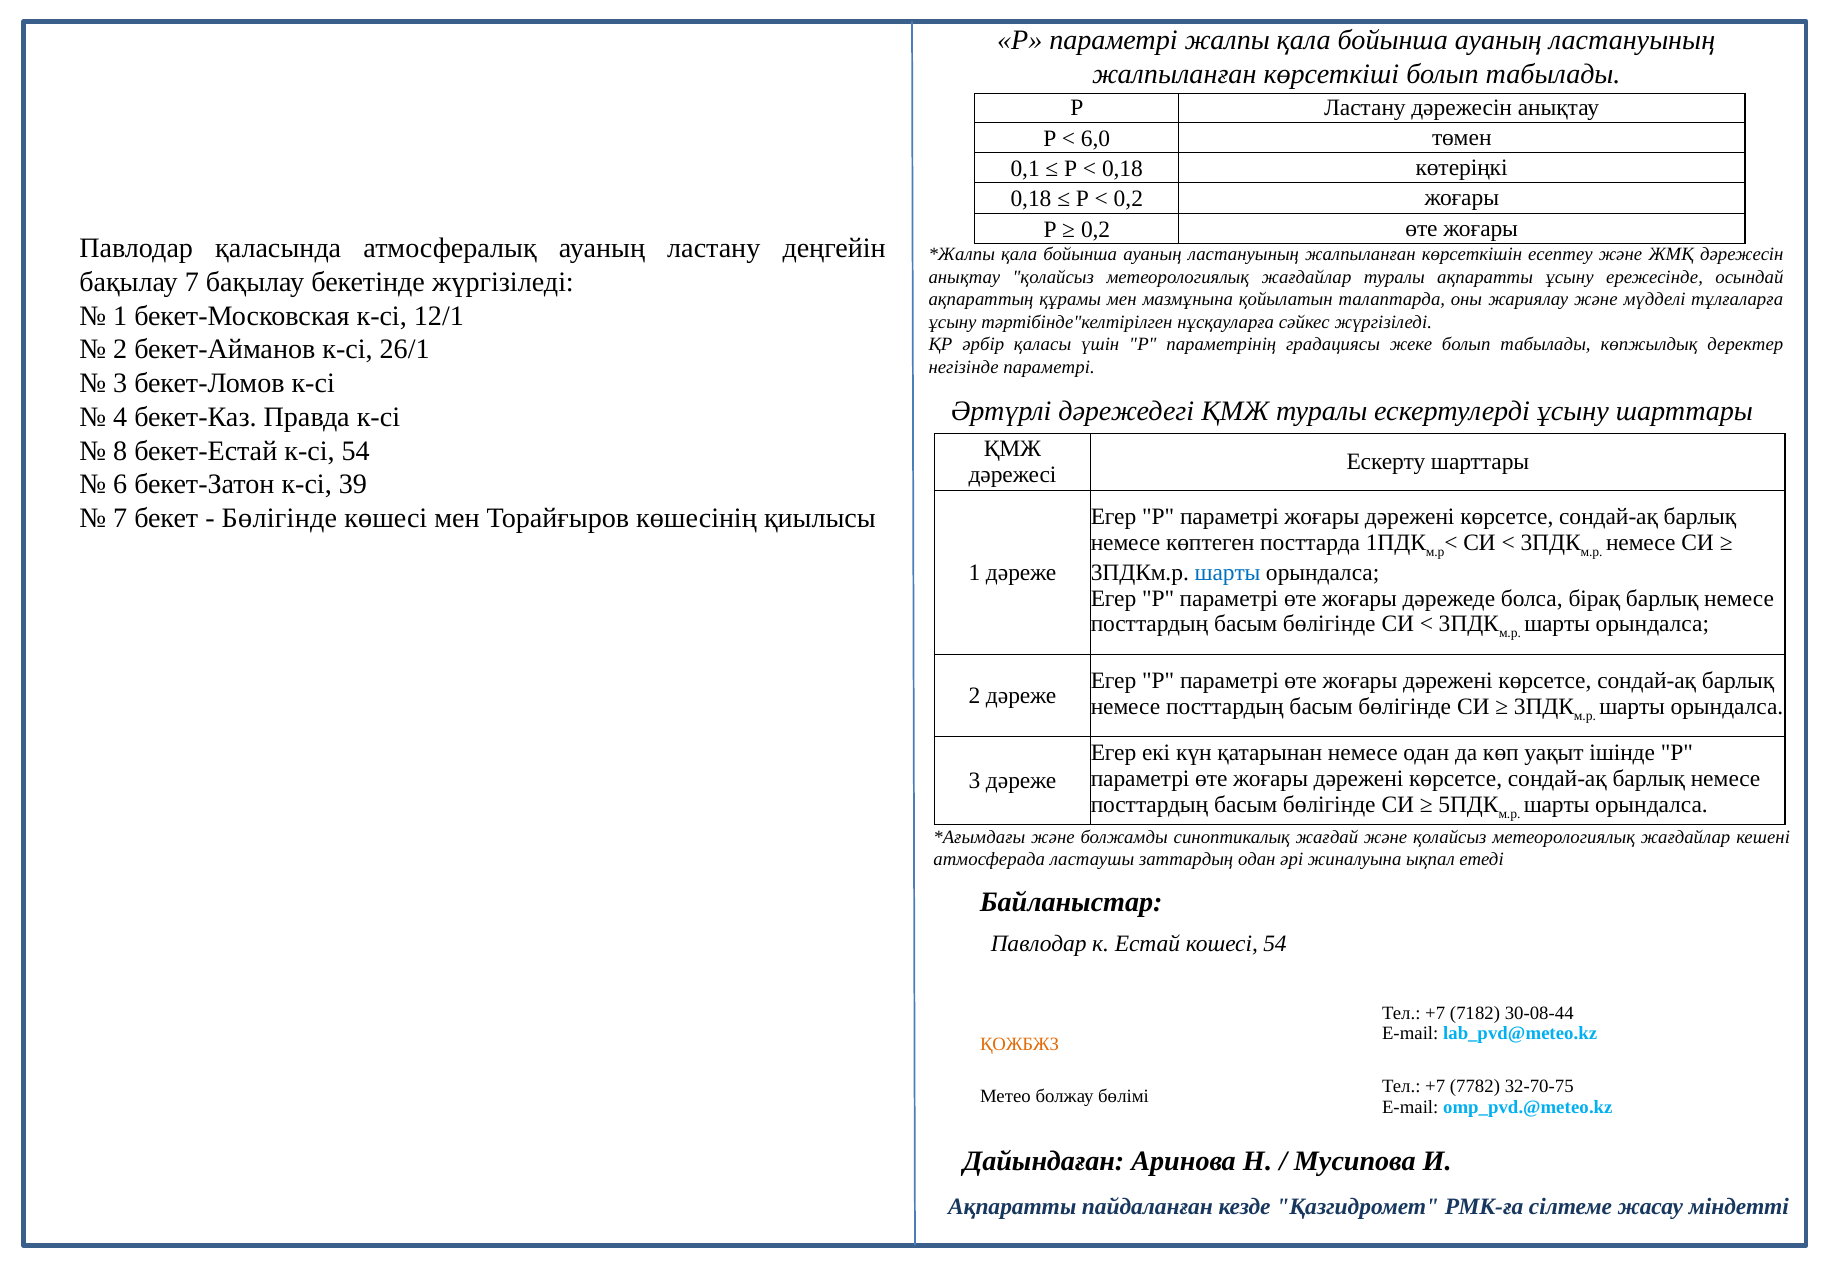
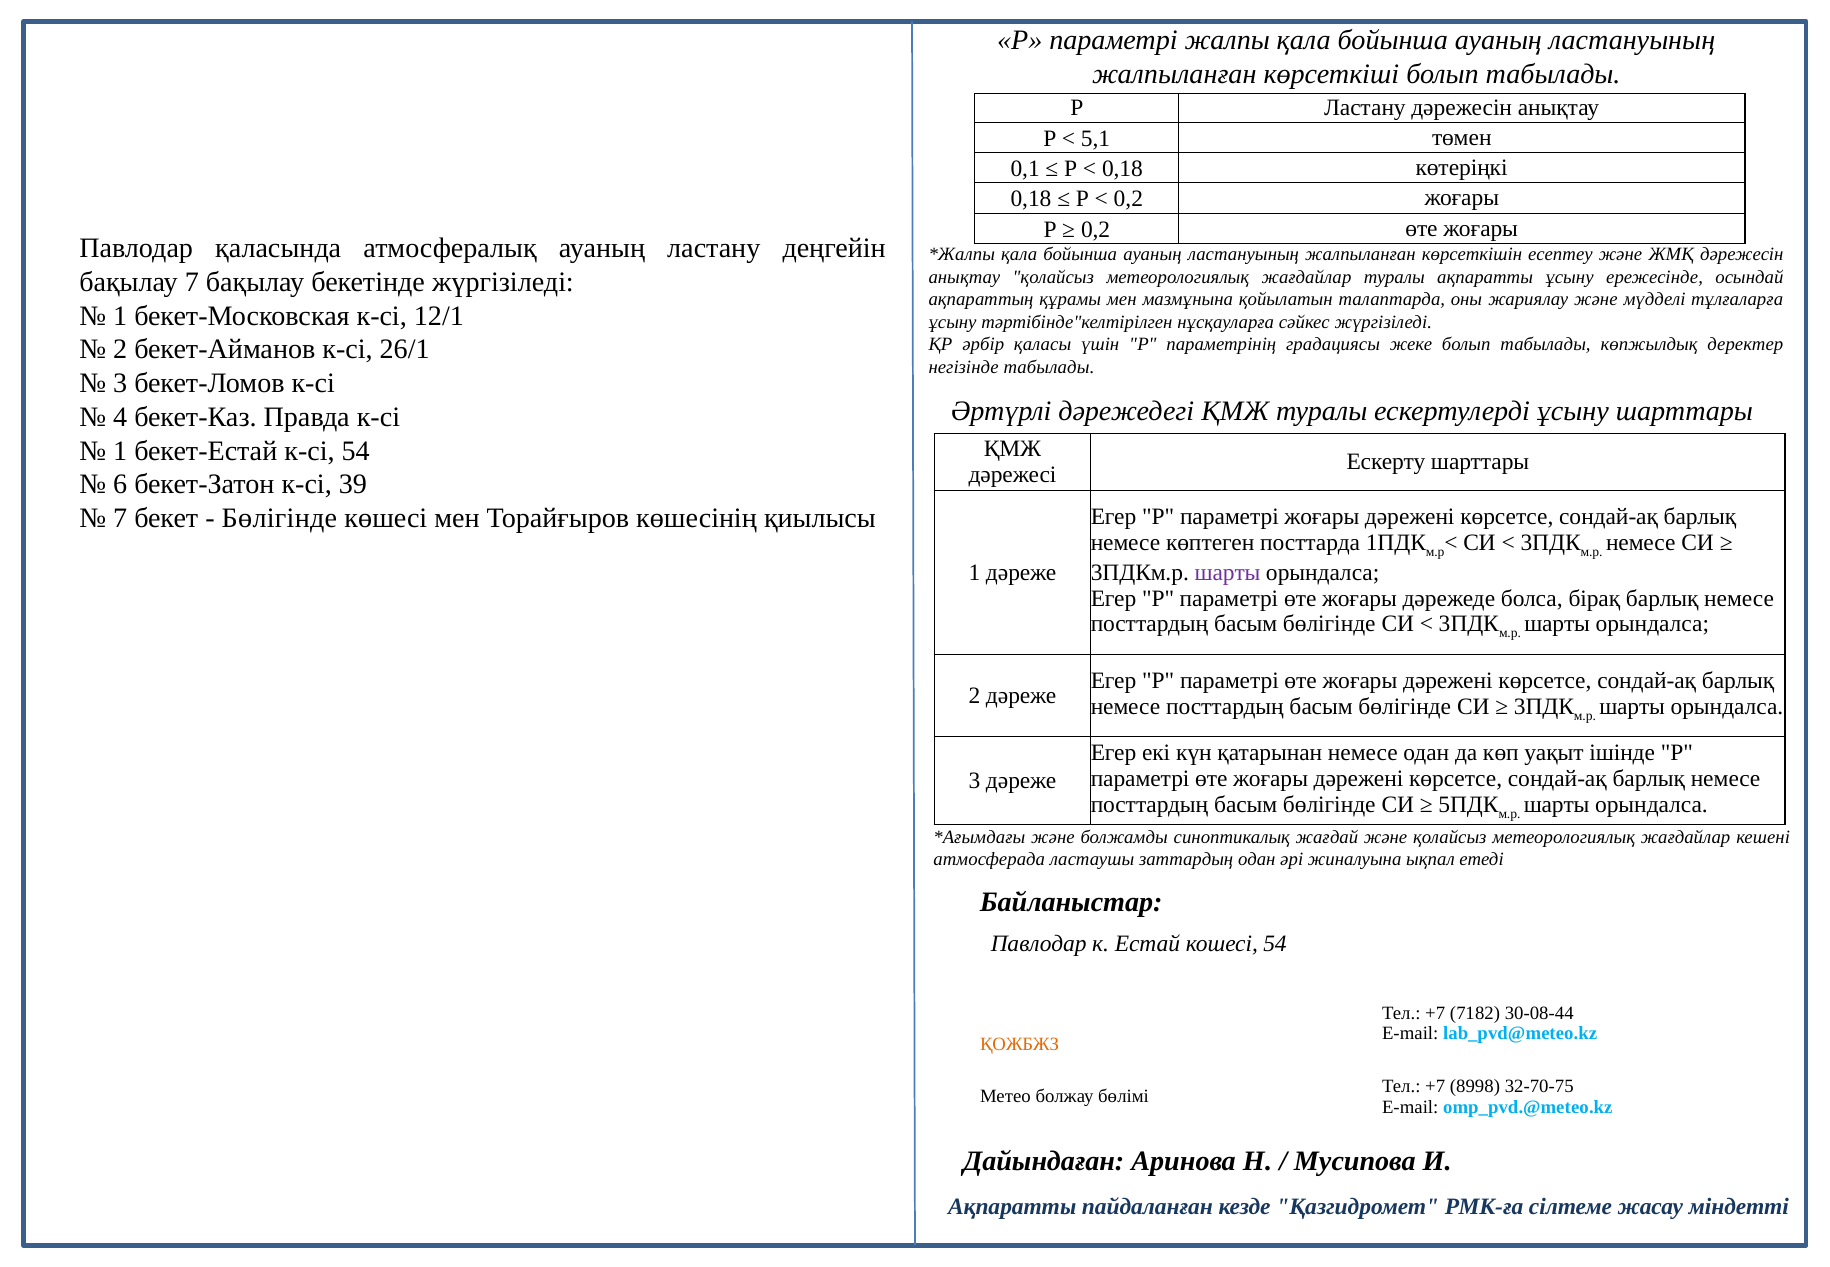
6,0: 6,0 -> 5,1 (1096, 139)
негізінде параметрі: параметрі -> табылады (1049, 367)
8: 8 -> 1 (120, 451)
шарты colour: blue -> purple (1228, 572)
7782: 7782 -> 8998 (1475, 1086)
